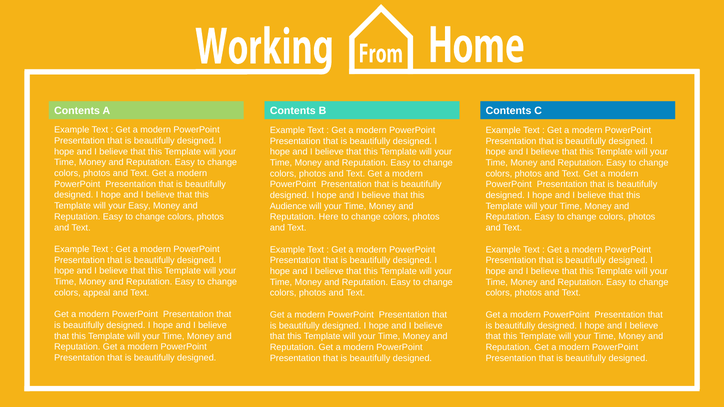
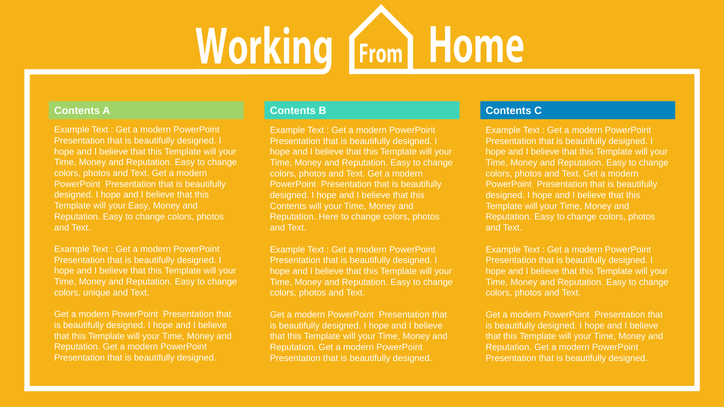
Audience: Audience -> Contents (288, 206)
appeal: appeal -> unique (97, 293)
